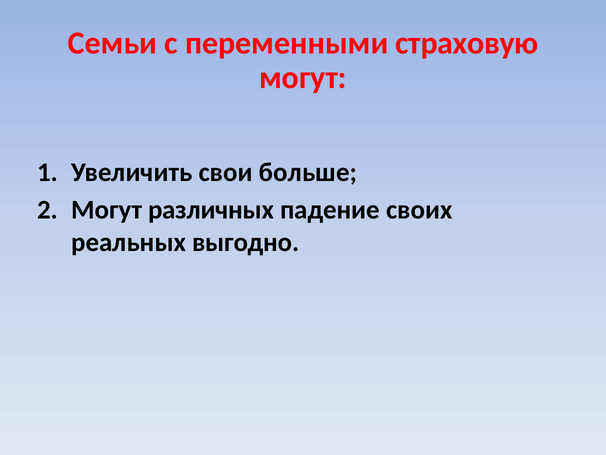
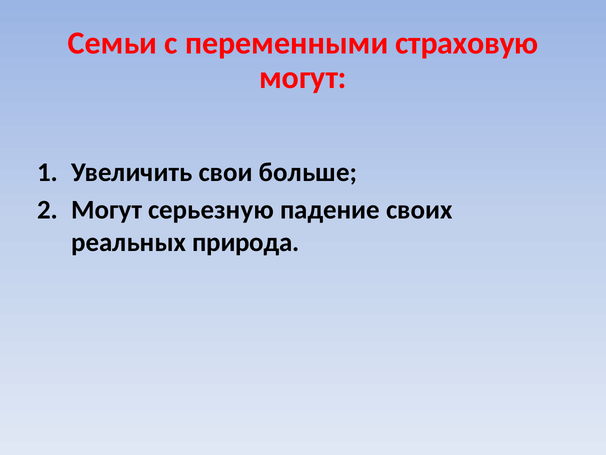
различных: различных -> серьезную (211, 210)
выгодно: выгодно -> природа (246, 242)
